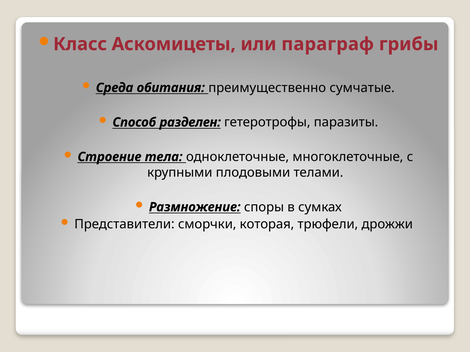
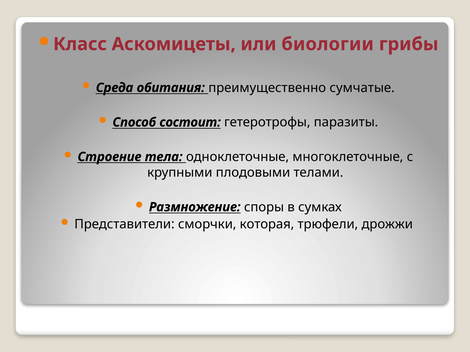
параграф: параграф -> биологии (328, 44)
разделен: разделен -> состоит (190, 122)
